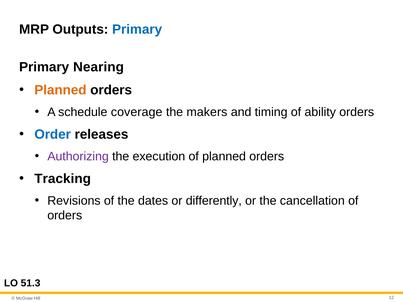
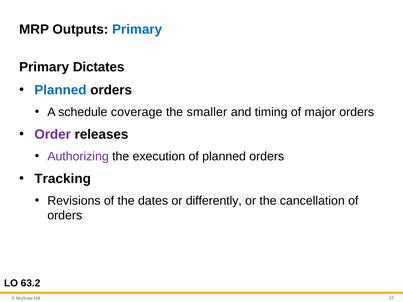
Nearing: Nearing -> Dictates (99, 67)
Planned colour: orange -> blue (60, 90)
makers: makers -> smaller (207, 112)
ability: ability -> major (320, 112)
Order colour: blue -> purple (53, 134)
51.3: 51.3 -> 63.2 (31, 283)
